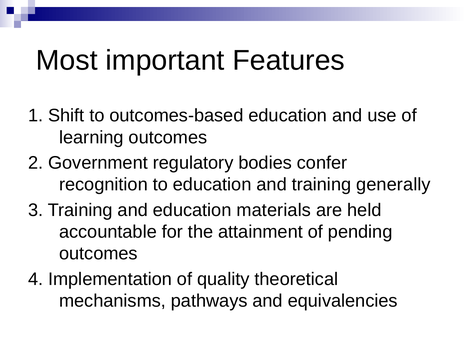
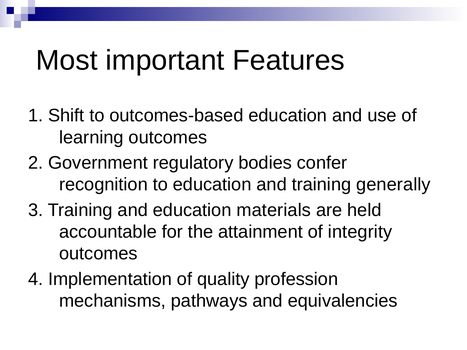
pending: pending -> integrity (360, 232)
theoretical: theoretical -> profession (296, 279)
